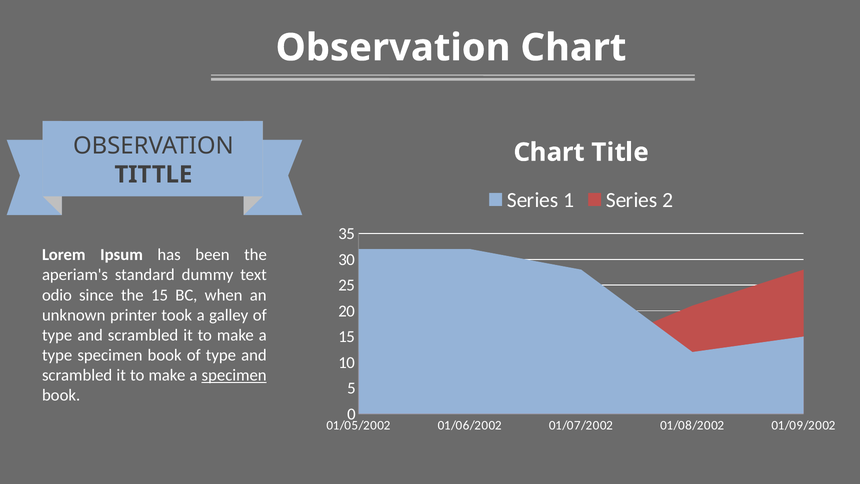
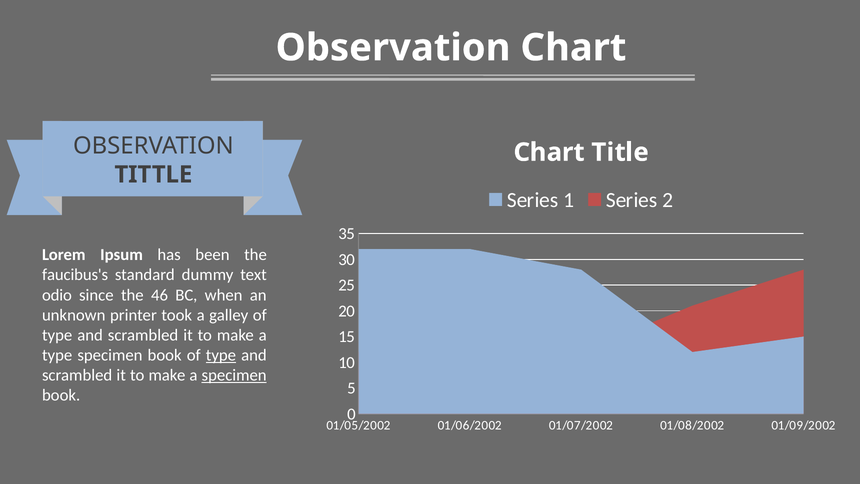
aperiam's: aperiam's -> faucibus's (75, 275)
the 15: 15 -> 46 (160, 295)
type underline: none -> present (221, 355)
